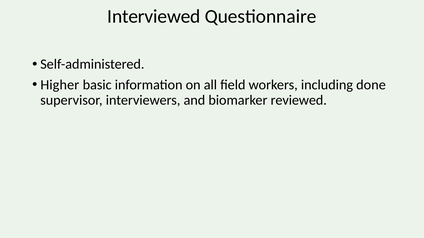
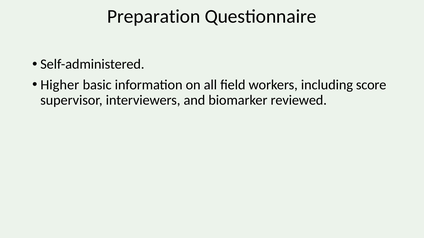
Interviewed: Interviewed -> Preparation (154, 16)
done: done -> score (371, 85)
